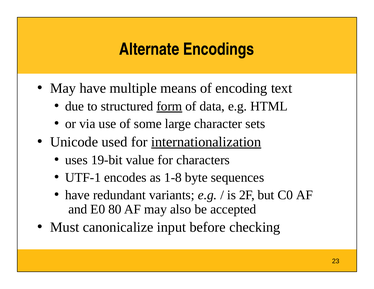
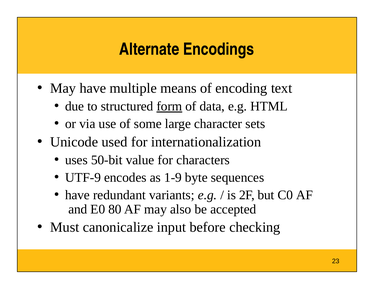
internationalization underline: present -> none (206, 142)
19-bit: 19-bit -> 50-bit (107, 160)
UTF-1: UTF-1 -> UTF-9 (83, 177)
1-8: 1-8 -> 1-9 (173, 177)
